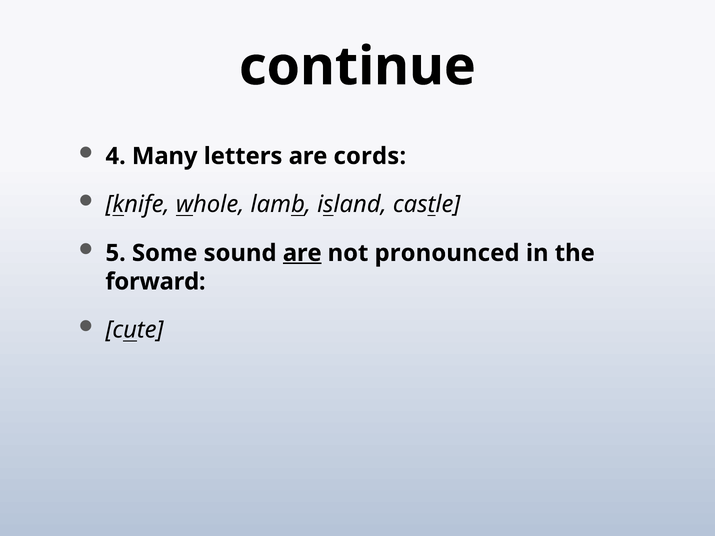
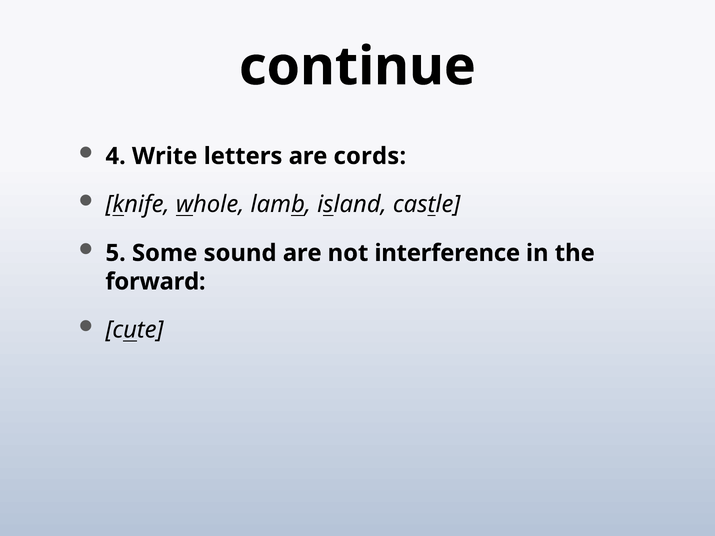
Many: Many -> Write (165, 156)
are underline: present -> none (302, 253)
pronounced: pronounced -> interference (447, 253)
